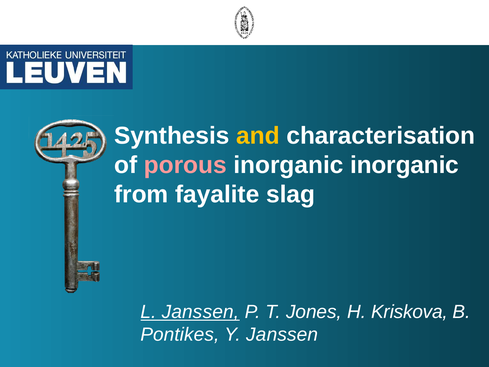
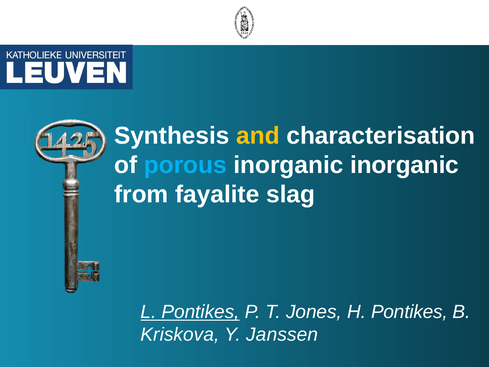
porous colour: pink -> light blue (185, 165)
L Janssen: Janssen -> Pontikes (201, 312)
H Kriskova: Kriskova -> Pontikes (409, 312)
Pontikes: Pontikes -> Kriskova (180, 334)
